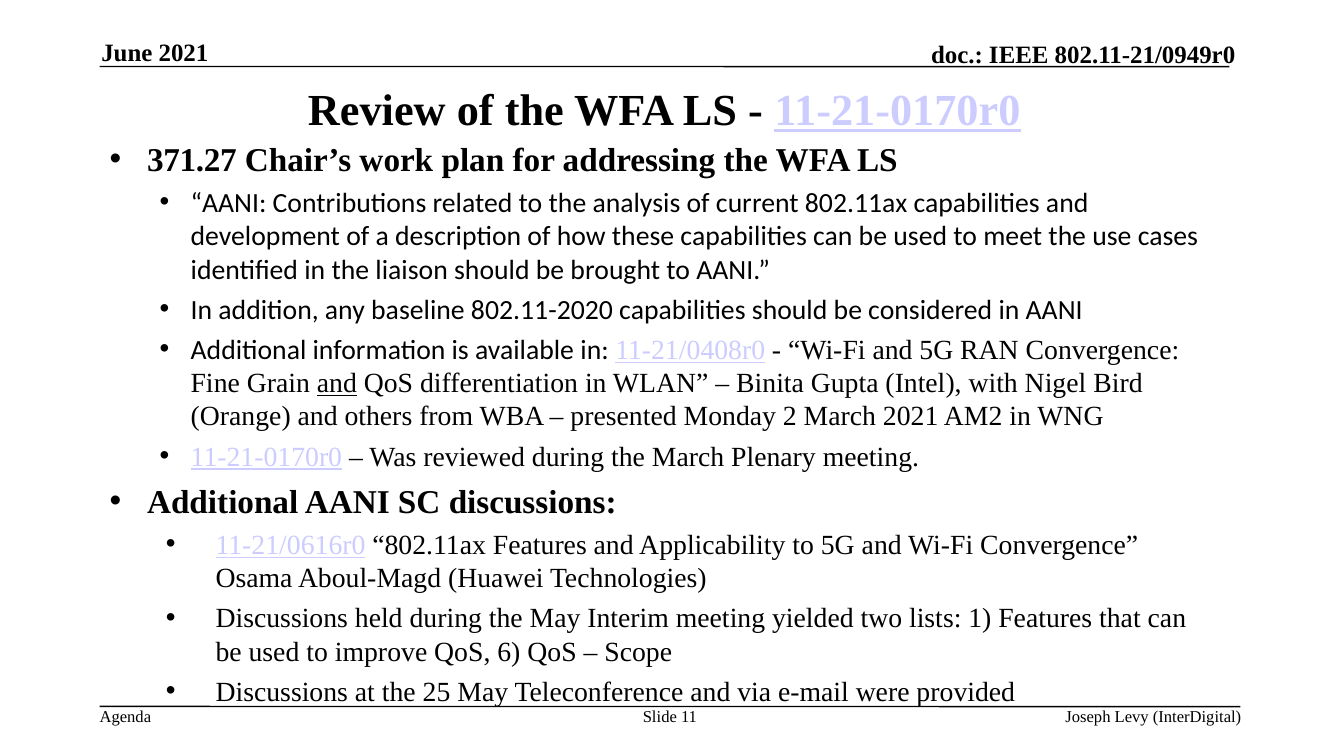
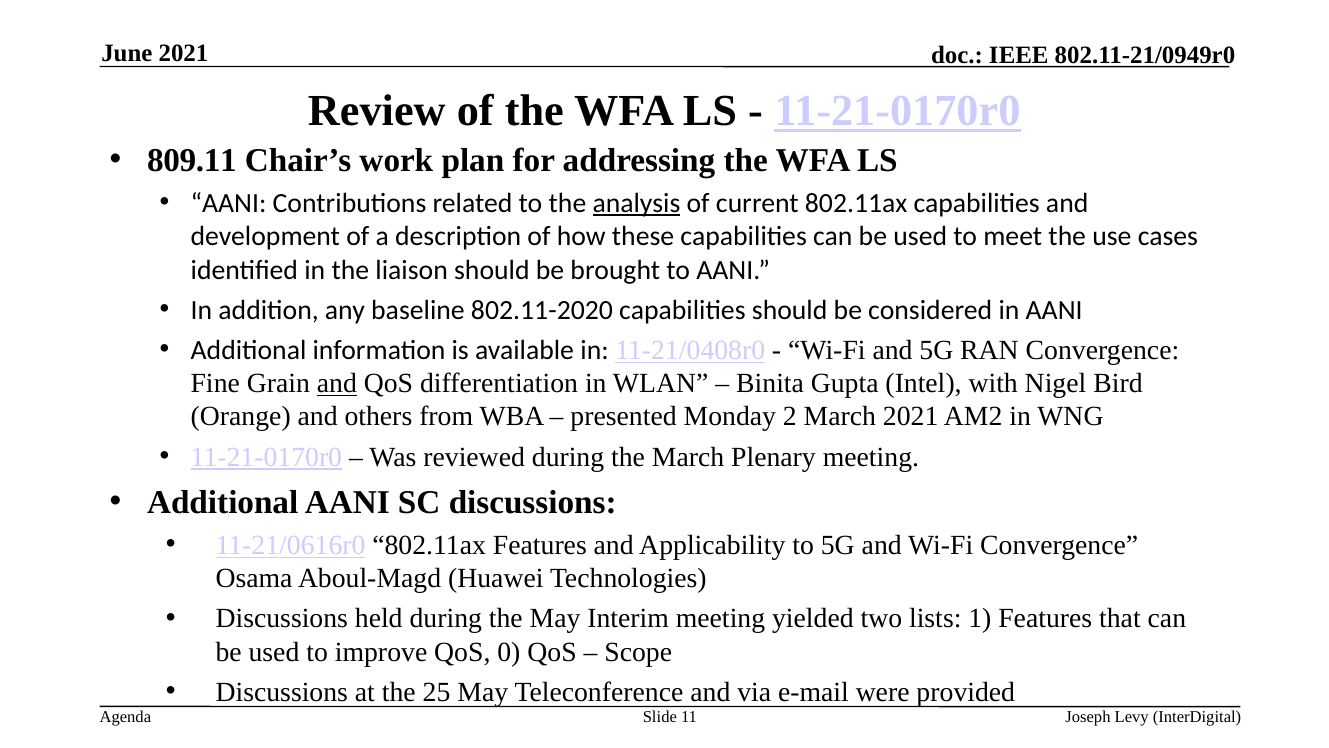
371.27: 371.27 -> 809.11 (192, 160)
analysis underline: none -> present (636, 203)
6: 6 -> 0 (509, 652)
